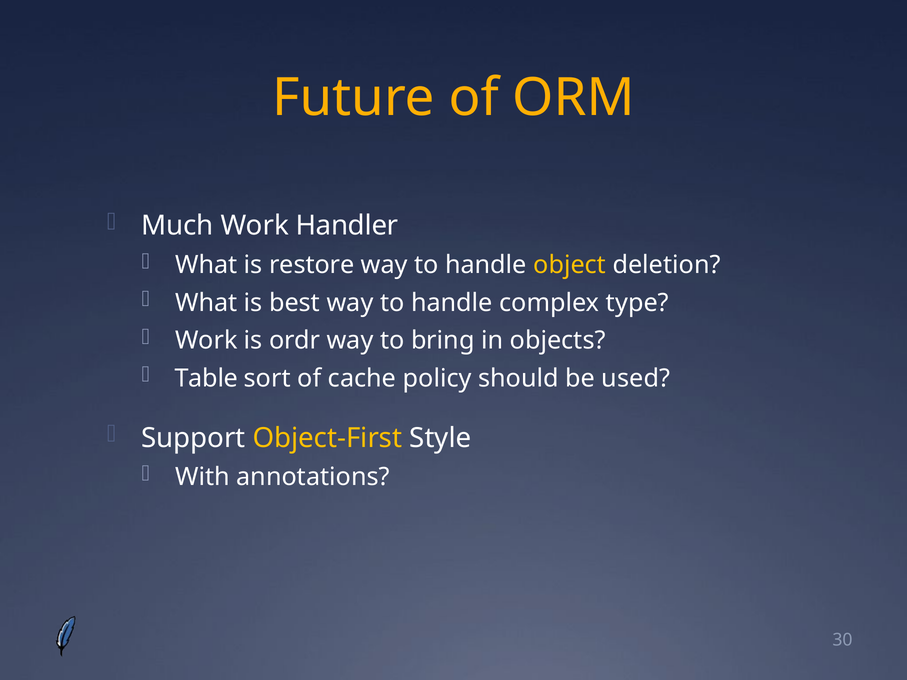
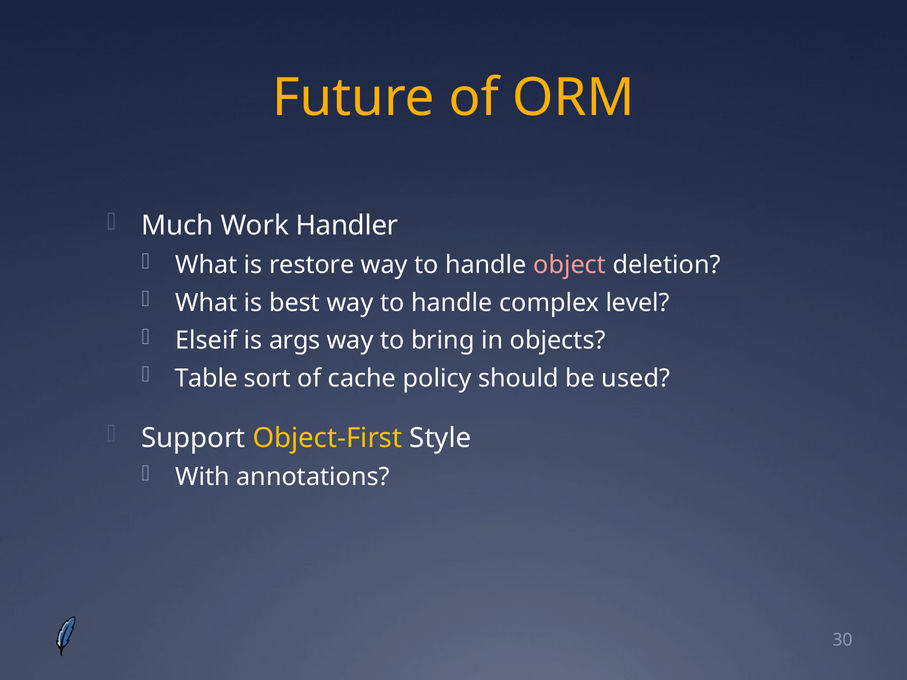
object colour: yellow -> pink (570, 265)
type: type -> level (638, 303)
Work: Work -> Elseif (206, 341)
ordr: ordr -> args (295, 341)
